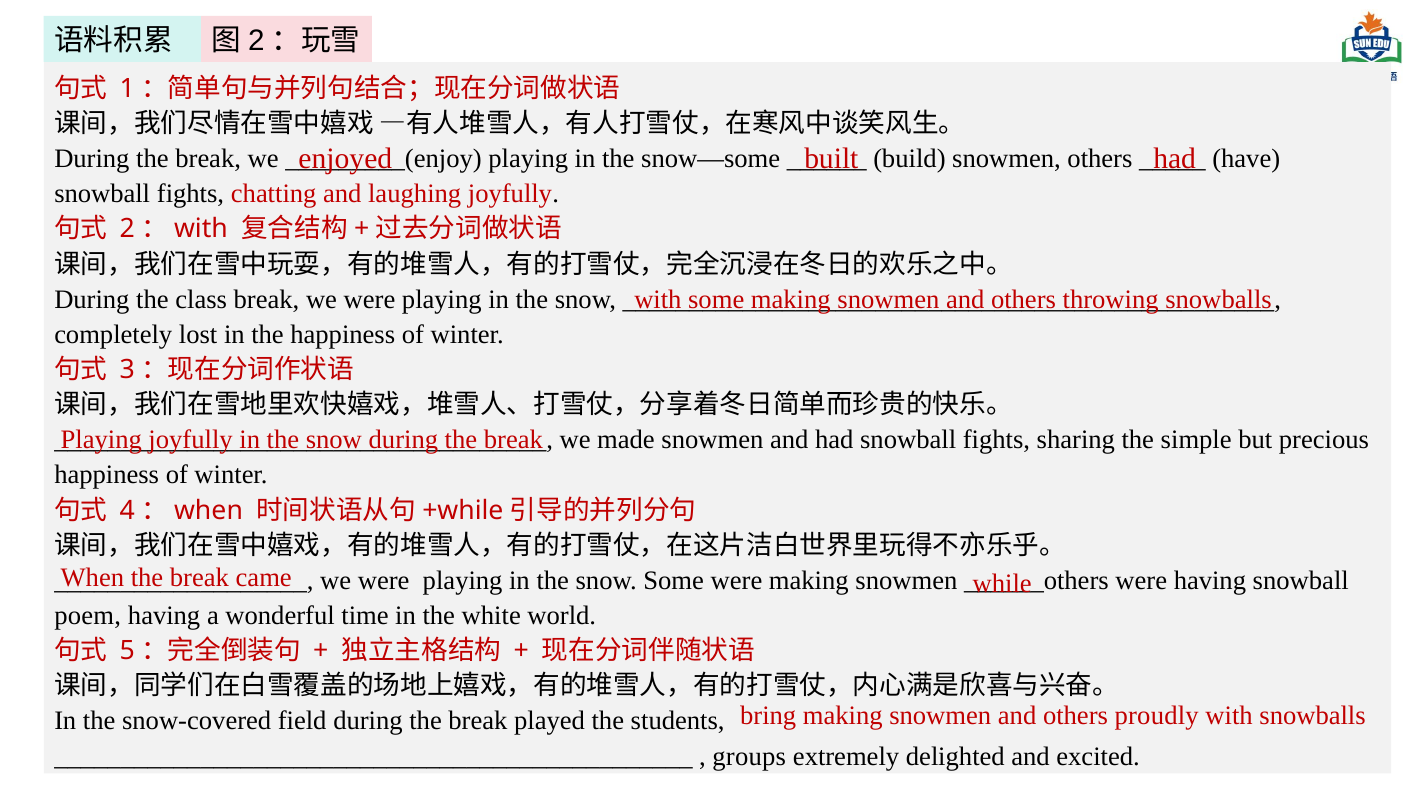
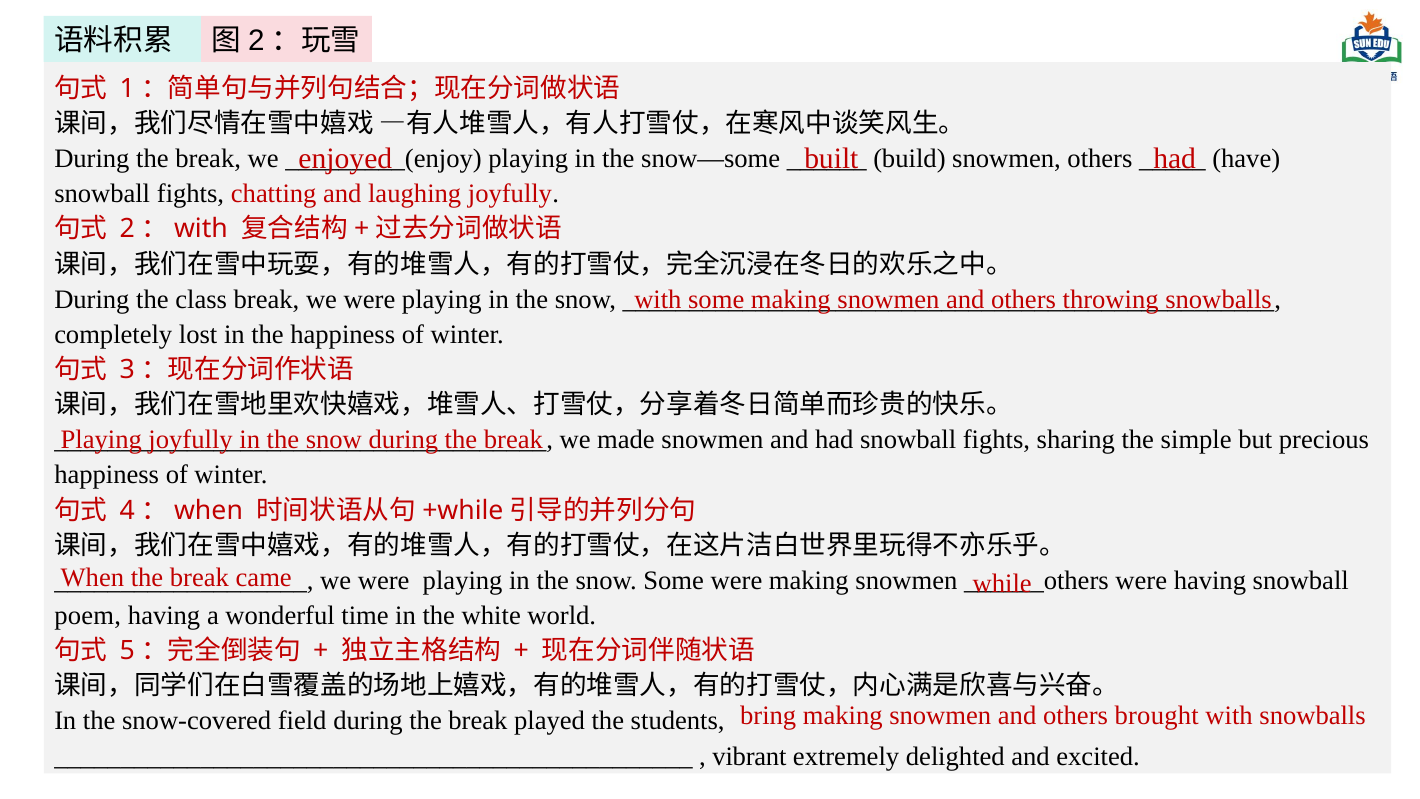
proudly: proudly -> brought (1157, 715)
groups: groups -> vibrant (749, 756)
